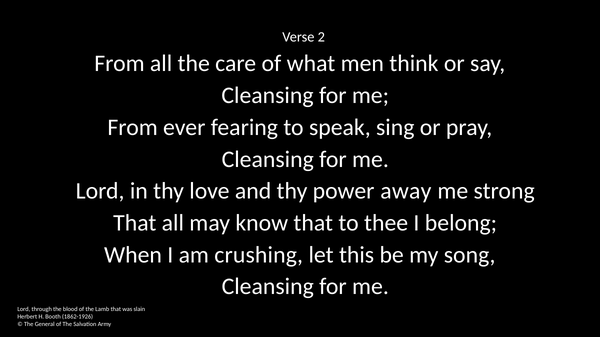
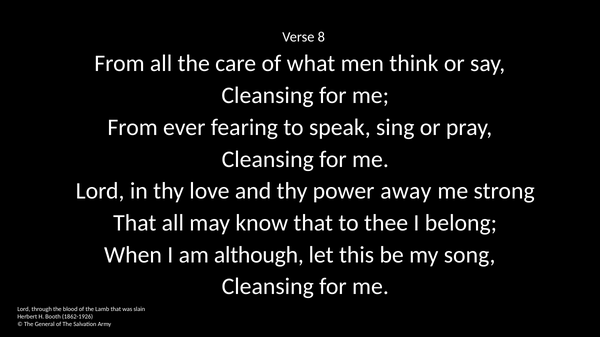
2: 2 -> 8 (321, 37)
crushing: crushing -> although (259, 255)
